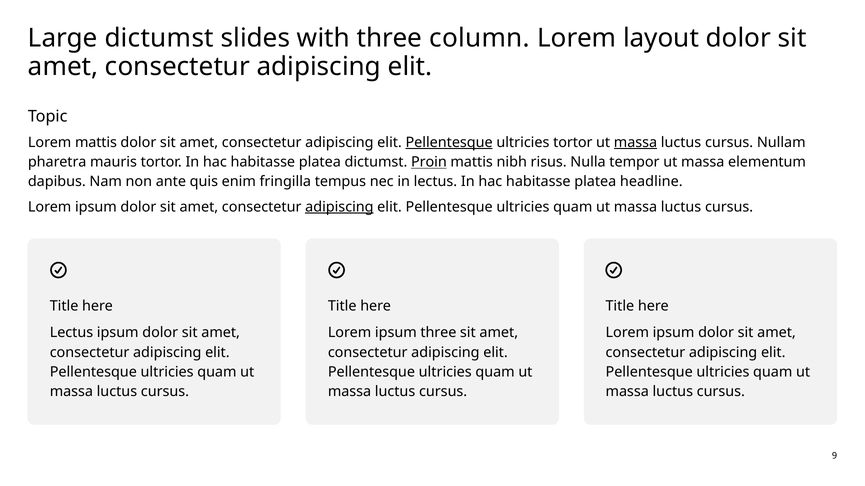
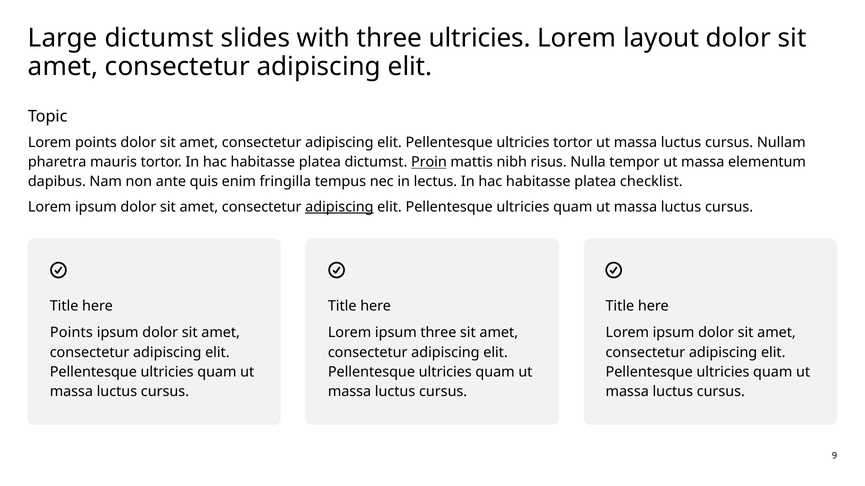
three column: column -> ultricies (480, 38)
Lorem mattis: mattis -> points (96, 143)
Pellentesque underline: present -> none (449, 143)
massa underline: present -> none (636, 143)
headline: headline -> checklist (651, 182)
Lectus: Lectus -> Points (71, 333)
